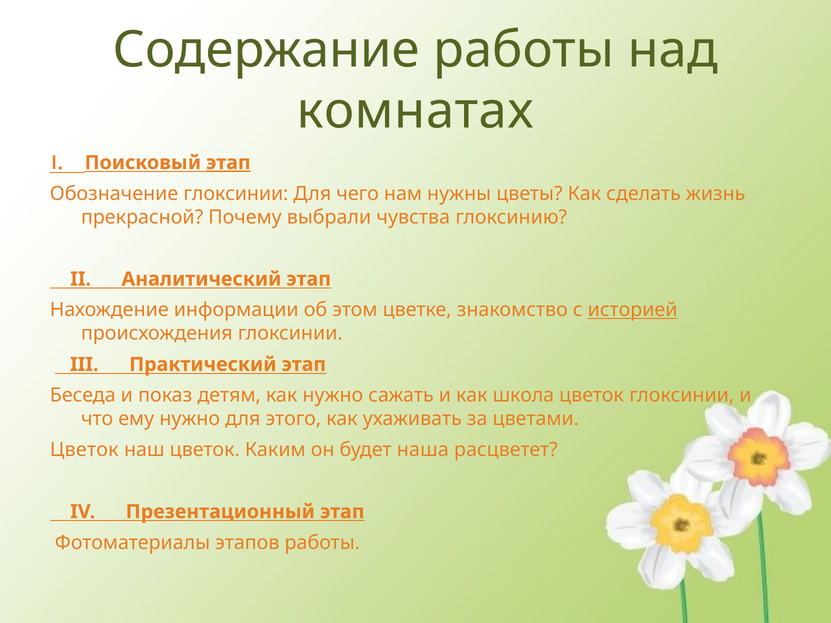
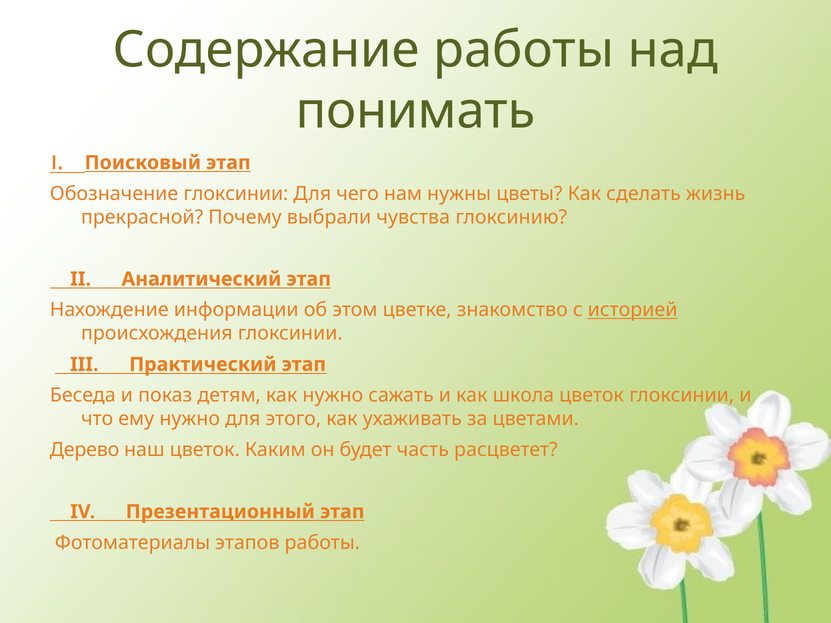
комнатах: комнатах -> понимать (416, 111)
этап underline: present -> none (228, 163)
Цветок: Цветок -> Дерево (84, 450)
наша: наша -> часть (423, 450)
